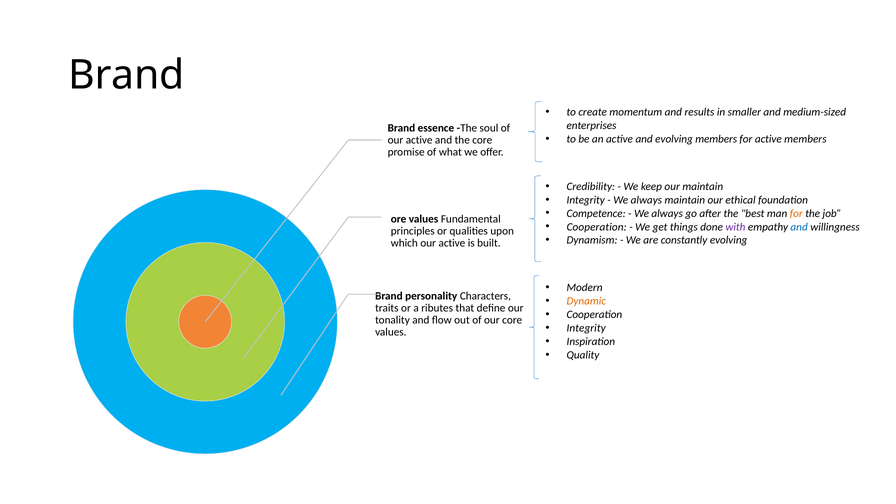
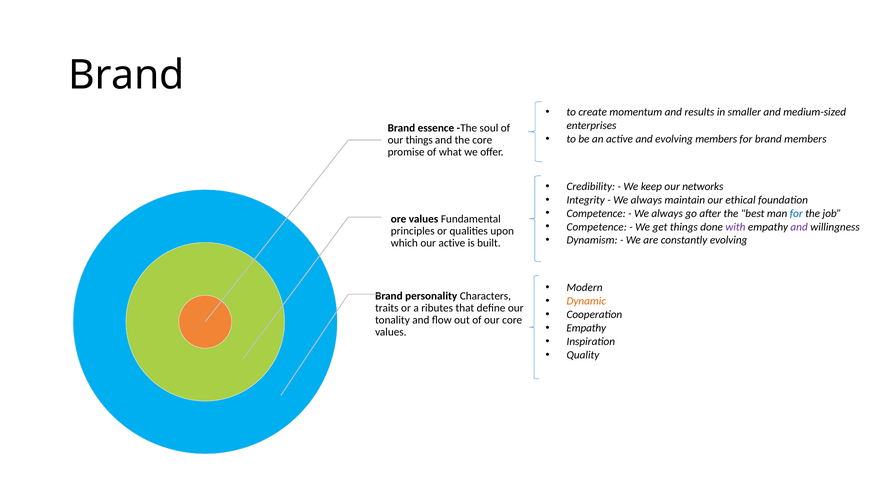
for active: active -> brand (768, 139)
active: active -> things (419, 140)
our maintain: maintain -> networks (703, 187)
for colour: orange -> blue (796, 213)
Cooperation: Cooperation -> Competence (597, 227)
and colour: blue -> purple (799, 227)
Integrity: Integrity -> Empathy (586, 328)
